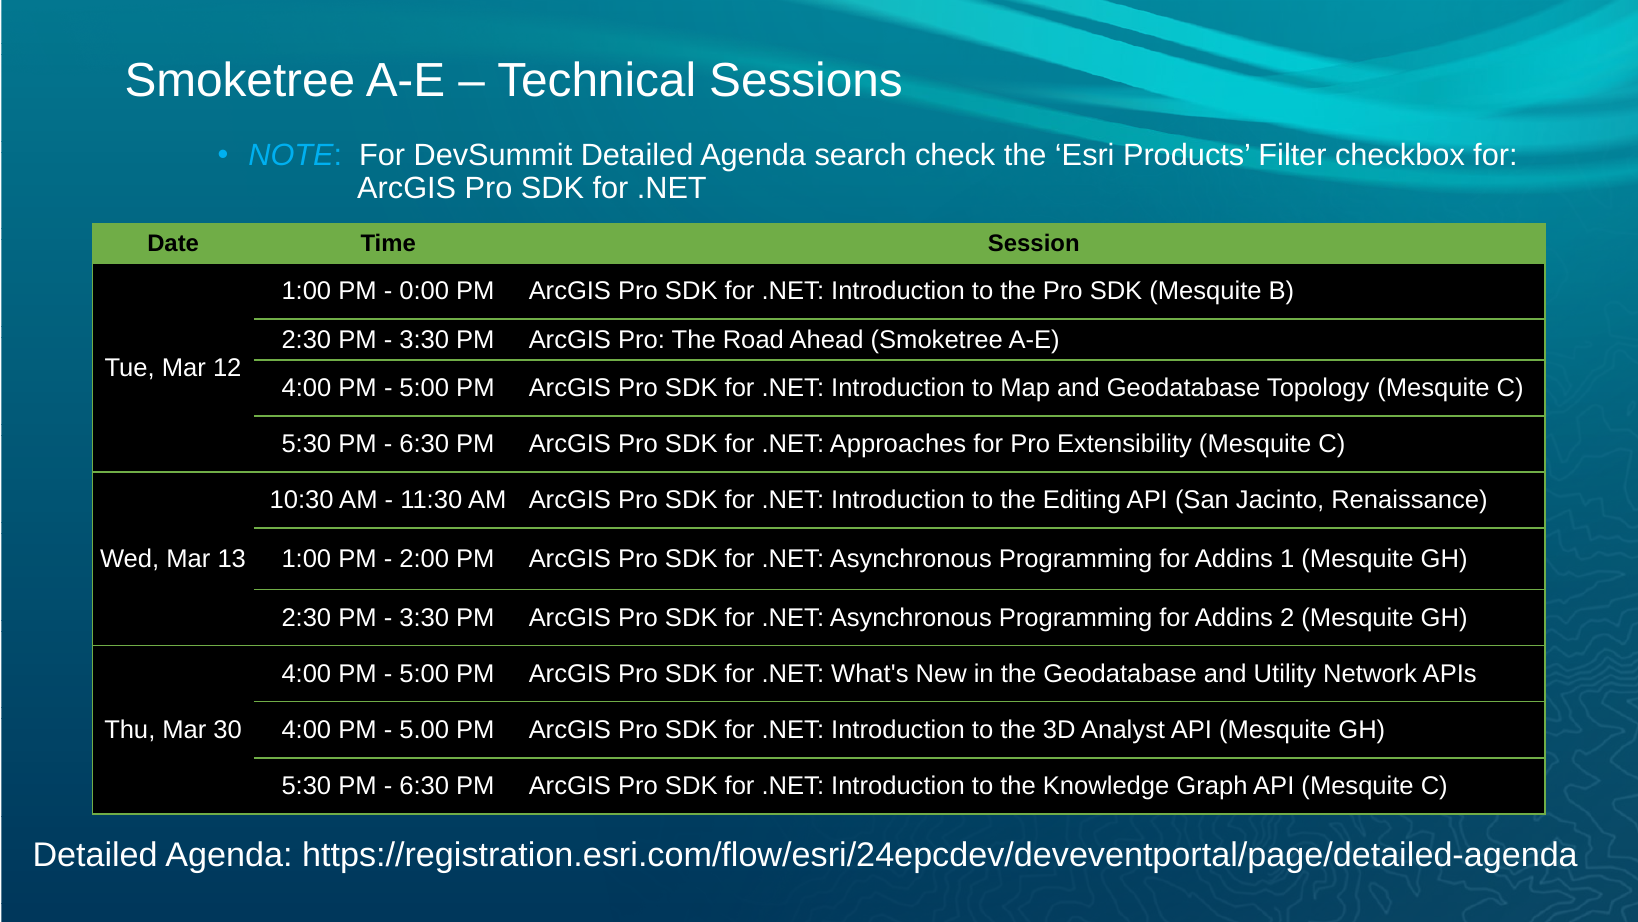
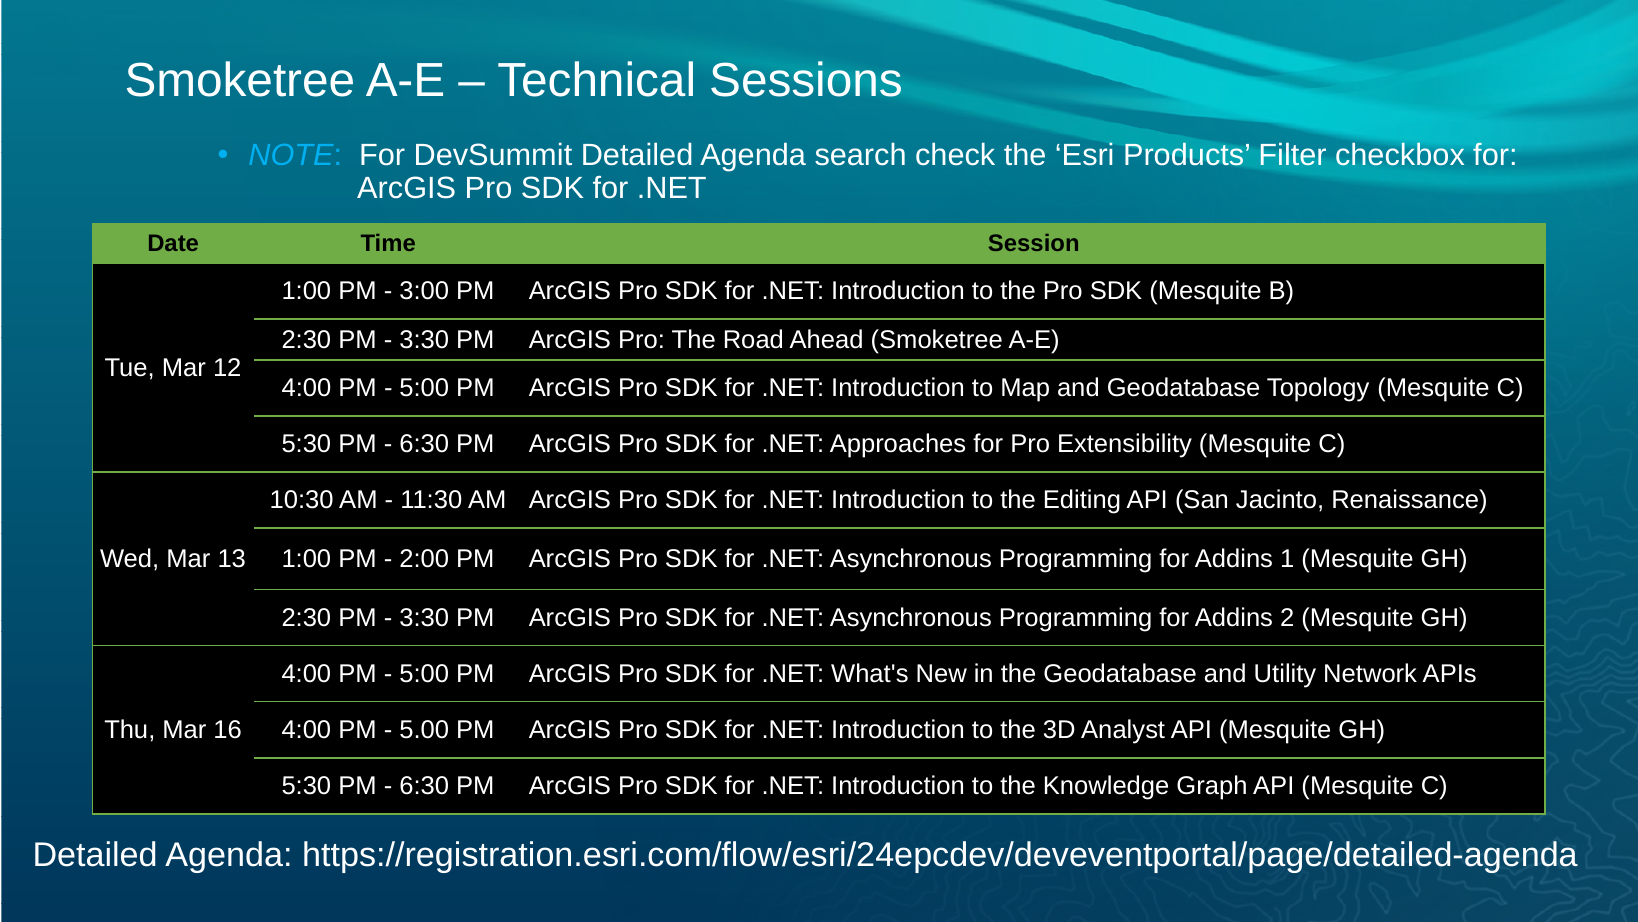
0:00: 0:00 -> 3:00 (424, 291)
30: 30 -> 16 (228, 730)
